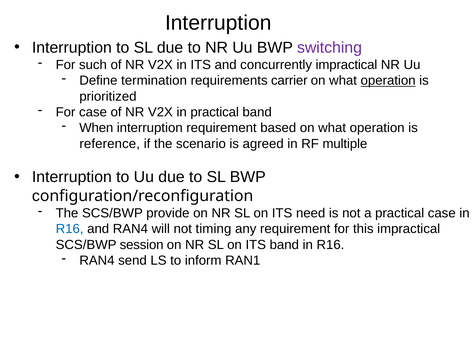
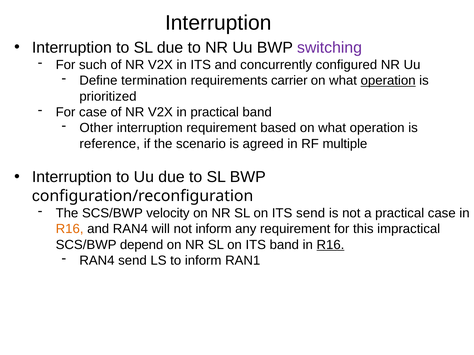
concurrently impractical: impractical -> configured (346, 65)
When: When -> Other (96, 128)
provide: provide -> velocity (168, 213)
ITS need: need -> send (311, 213)
R16 colour: blue -> orange (70, 229)
not timing: timing -> inform (214, 229)
session: session -> depend (142, 245)
R16 underline: none -> present (330, 245)
